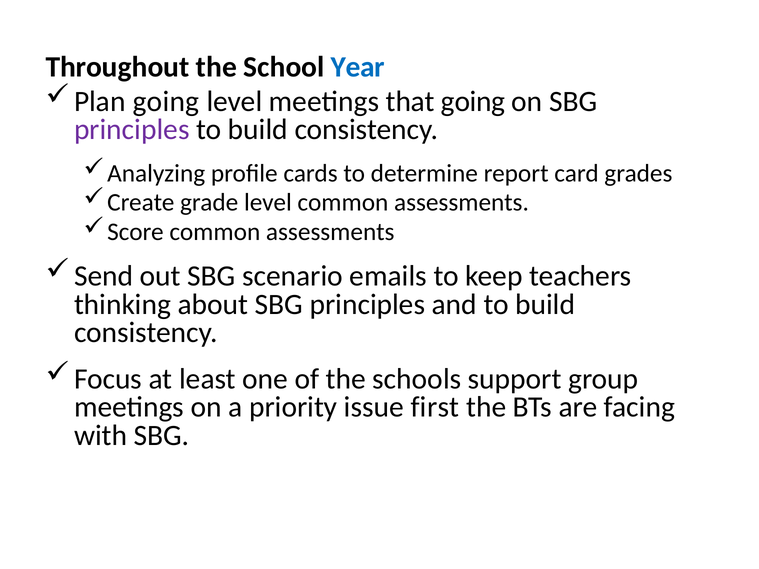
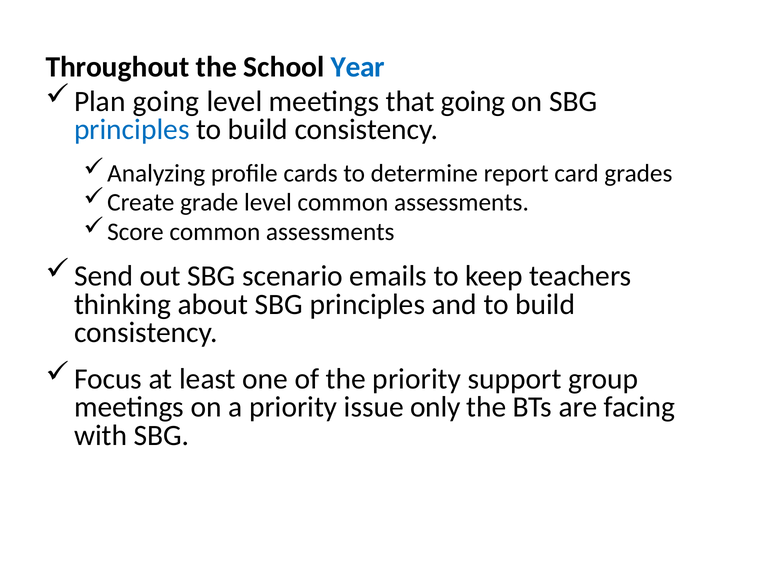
principles colour: purple -> blue (132, 130)
the schools: schools -> priority (417, 379)
first: first -> only (435, 407)
